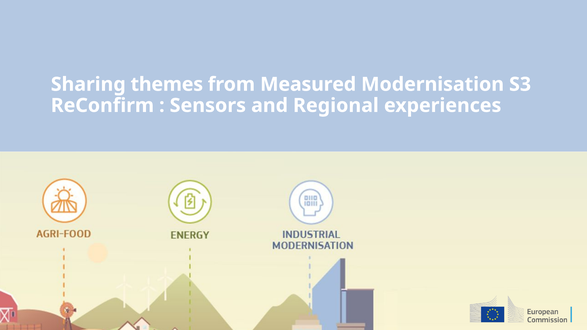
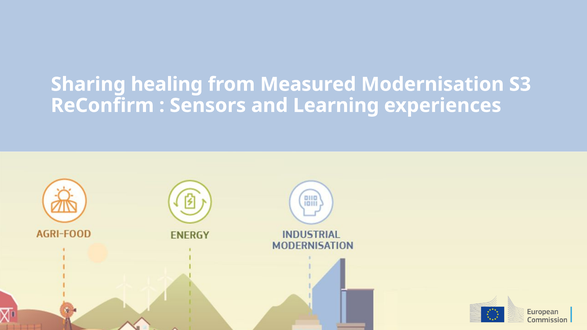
themes: themes -> healing (167, 84)
Regional: Regional -> Learning (336, 106)
